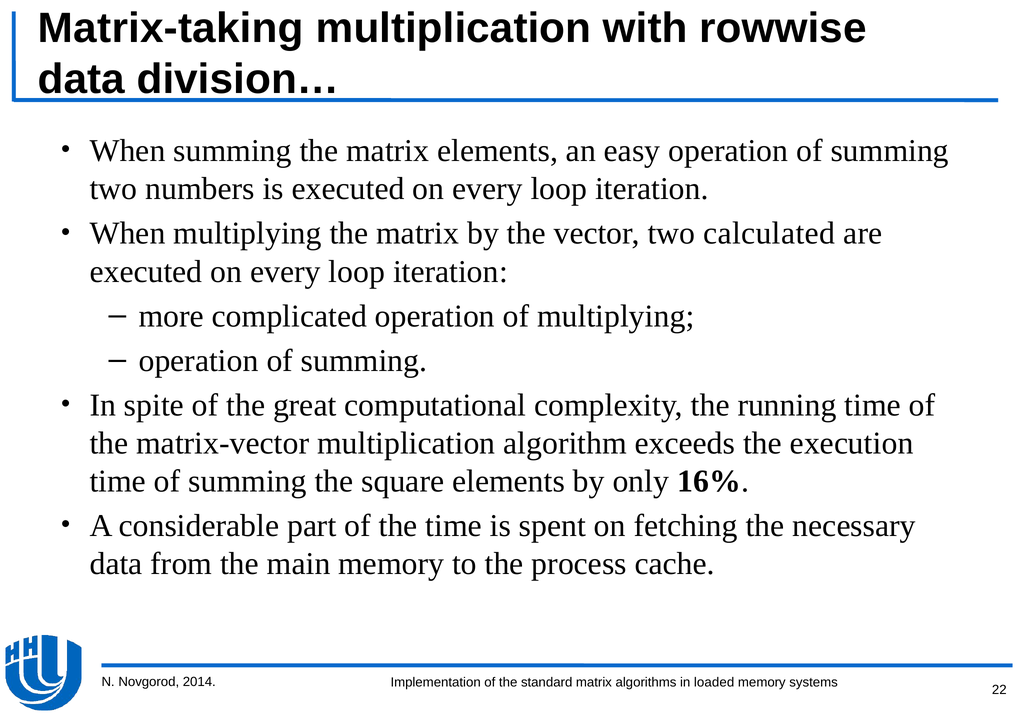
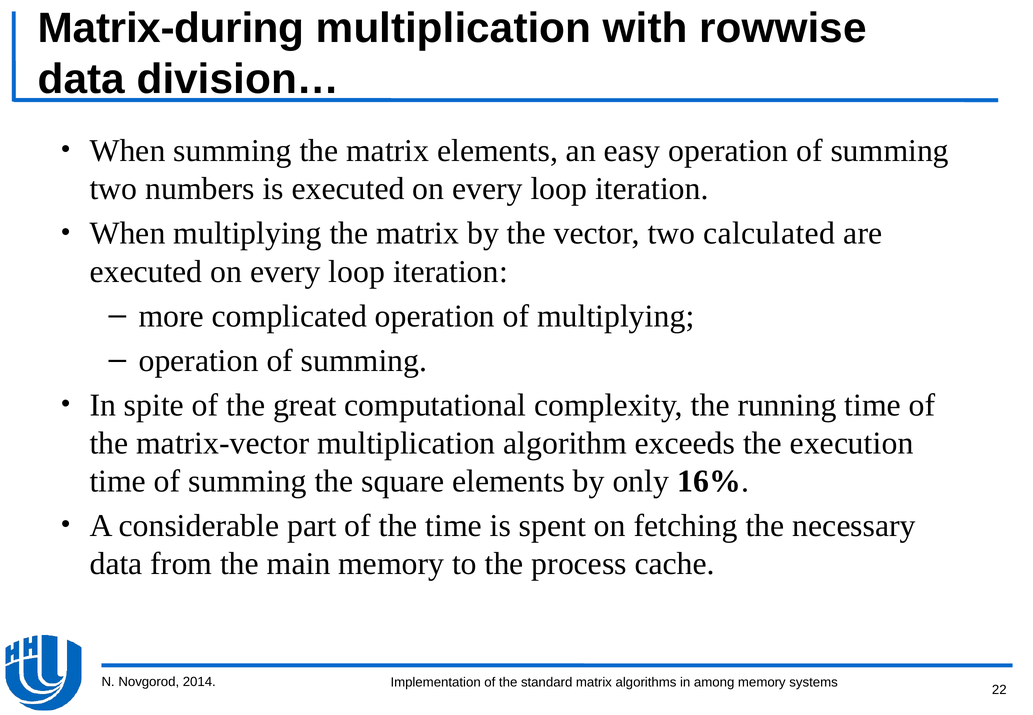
Matrix-taking: Matrix-taking -> Matrix-during (171, 29)
loaded: loaded -> among (714, 682)
